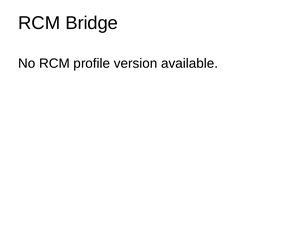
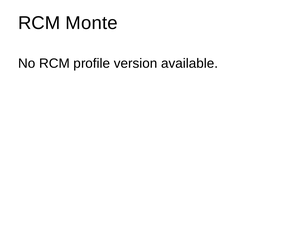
Bridge: Bridge -> Monte (92, 23)
